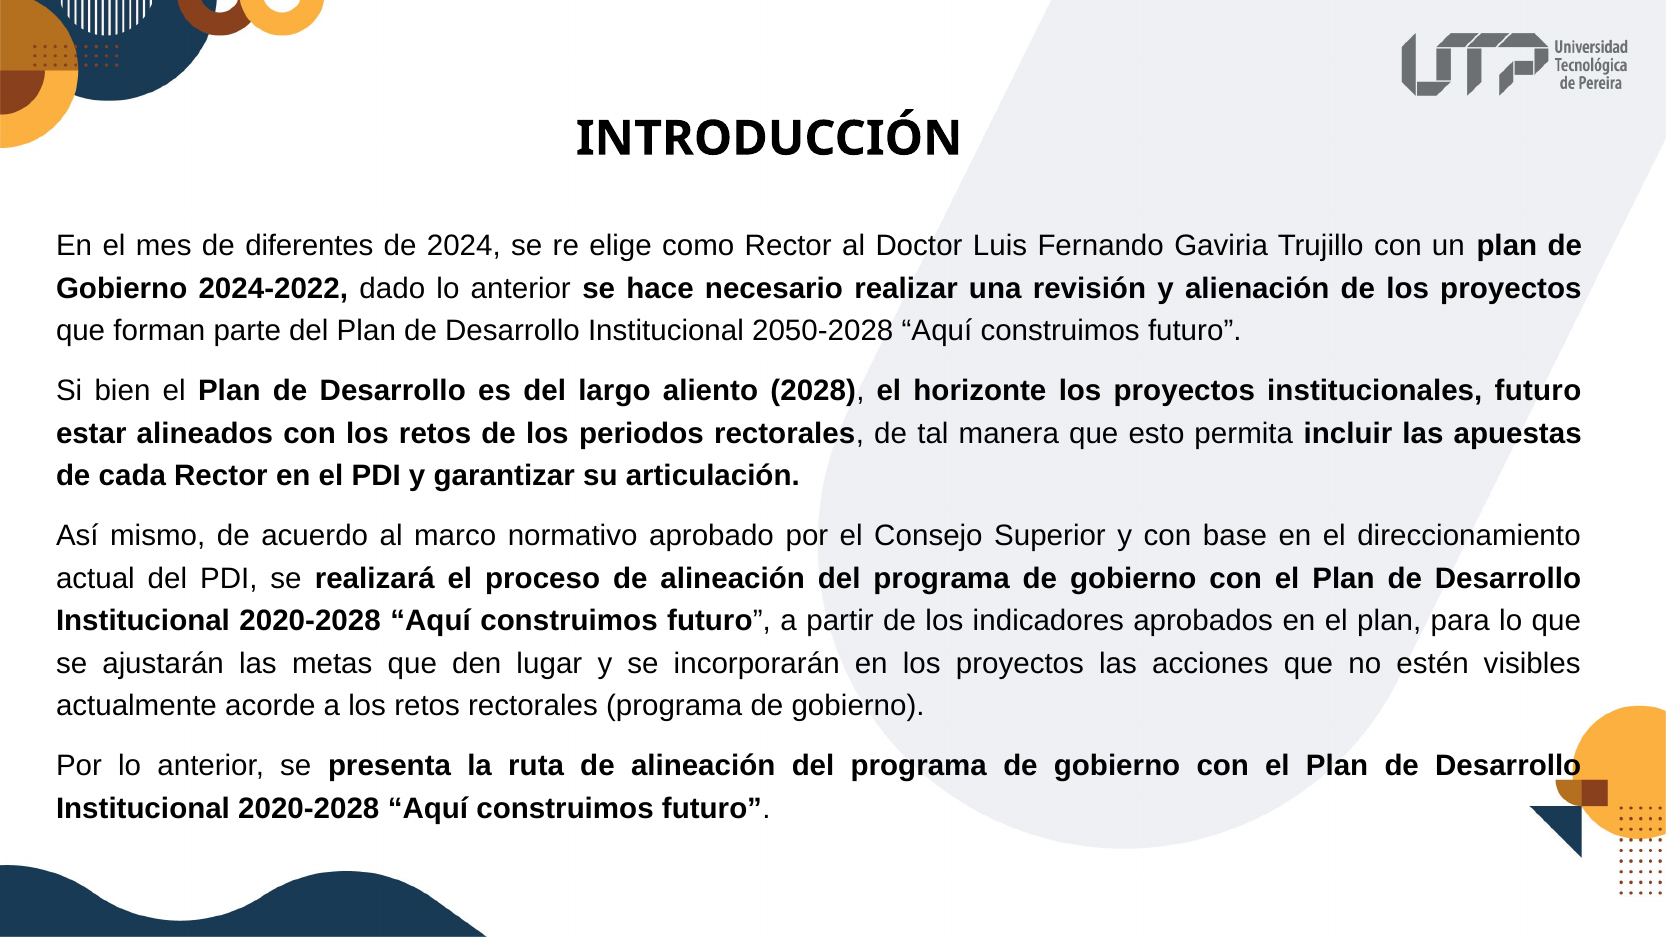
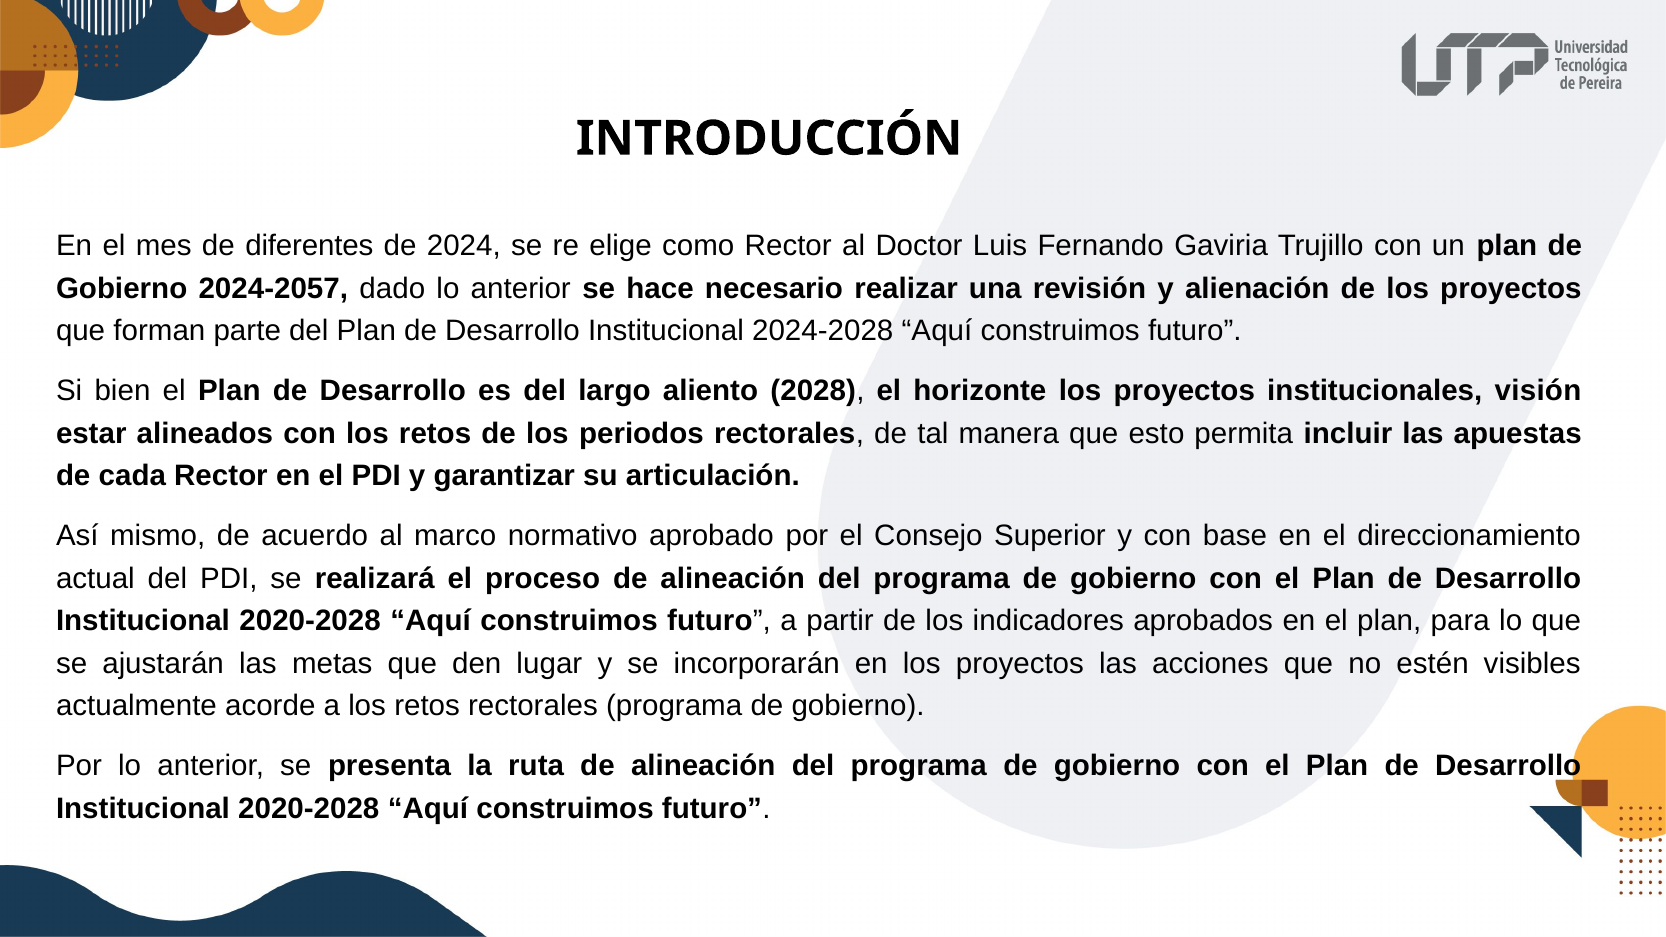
2024-2022: 2024-2022 -> 2024-2057 (273, 289)
2050-2028: 2050-2028 -> 2024-2028 (823, 331)
institucionales futuro: futuro -> visión (1538, 391)
